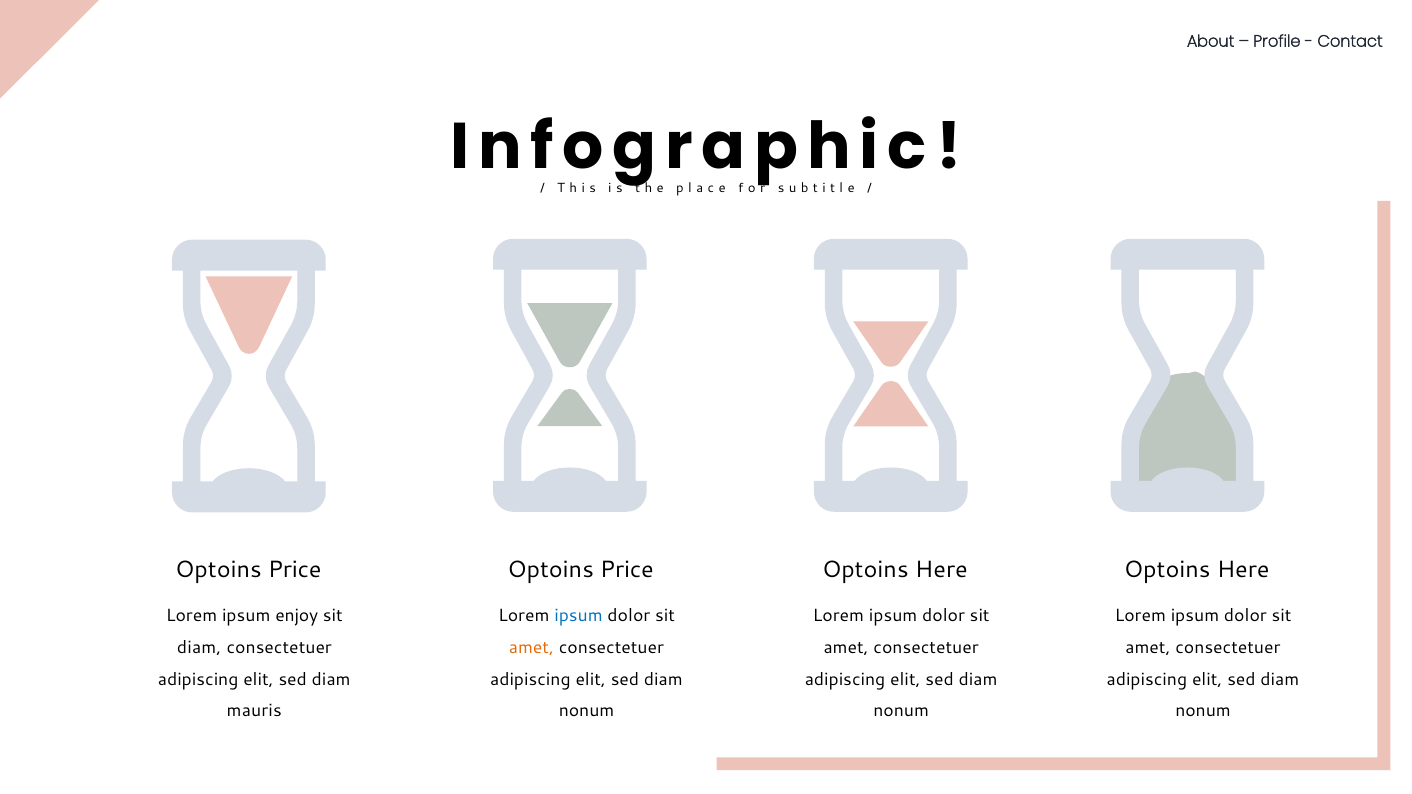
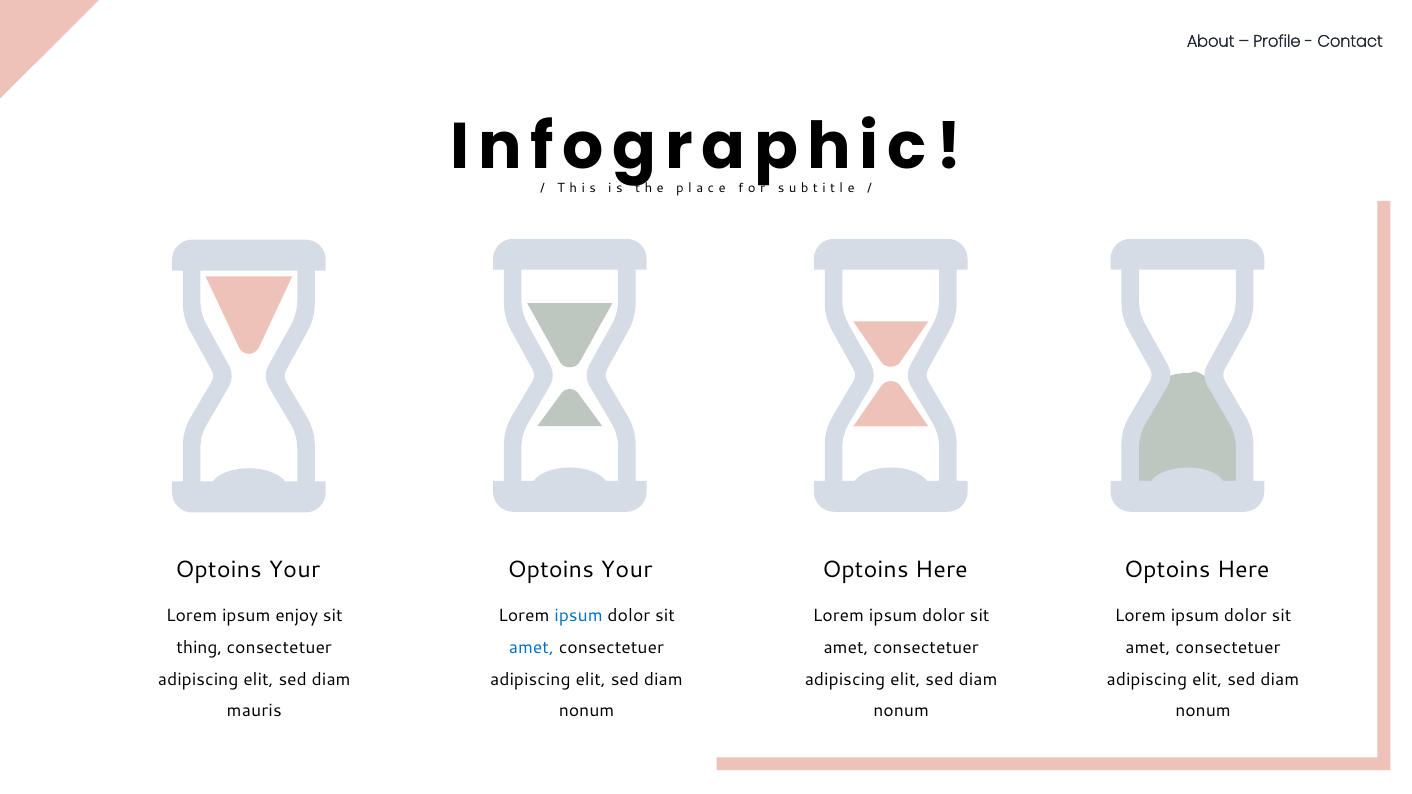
Price: Price -> Your (294, 570)
Price: Price -> Your (627, 570)
diam: diam -> thing (199, 648)
amet colour: orange -> blue (531, 648)
